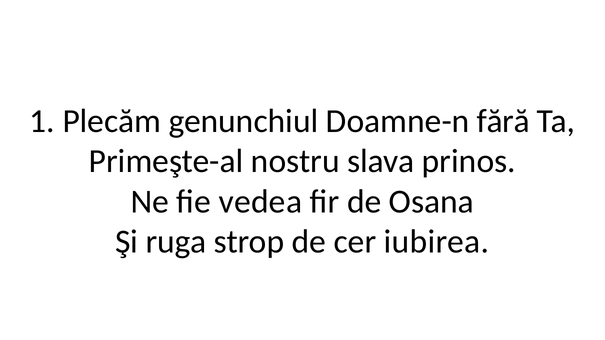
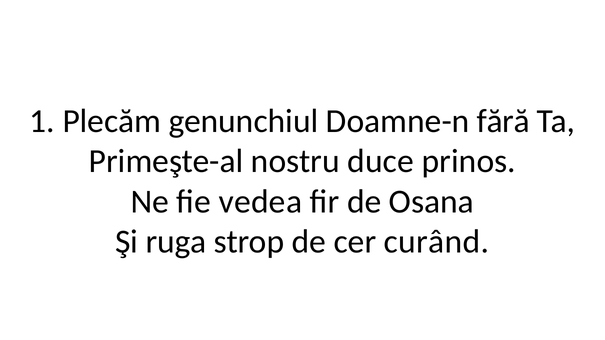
slava: slava -> duce (381, 161)
iubirea: iubirea -> curând (437, 242)
